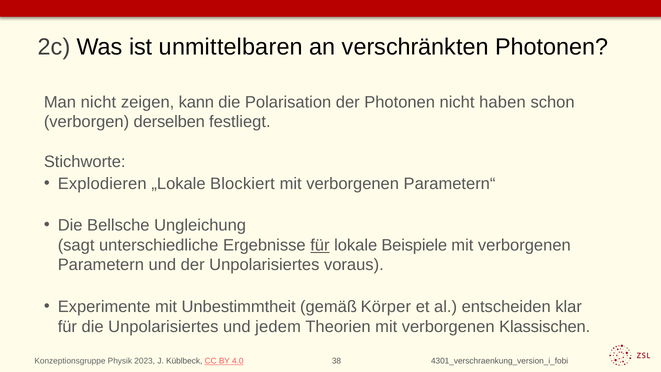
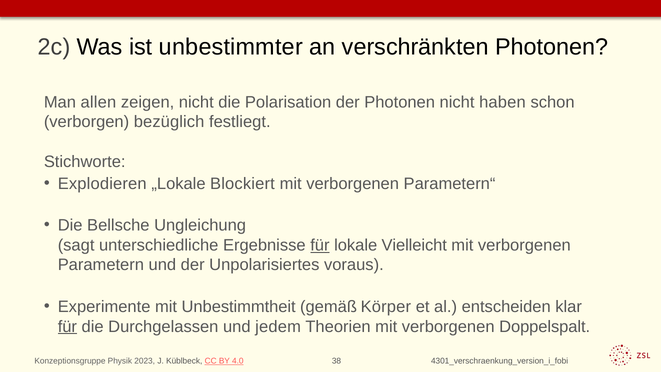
unmittelbaren: unmittelbaren -> unbestimmter (231, 47)
Man nicht: nicht -> allen (98, 102)
zeigen kann: kann -> nicht (196, 102)
derselben: derselben -> bezüglich (169, 122)
Beispiele: Beispiele -> Vielleicht (414, 245)
für underline: none -> present (67, 326)
die Unpolarisiertes: Unpolarisiertes -> Durchgelassen (163, 326)
Klassischen: Klassischen -> Doppelspalt (545, 326)
